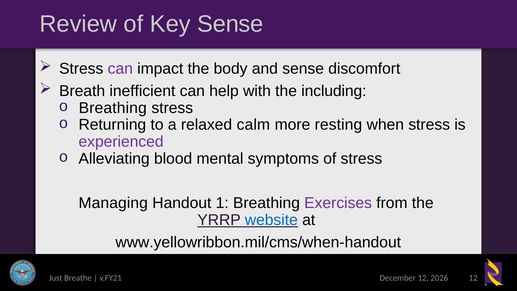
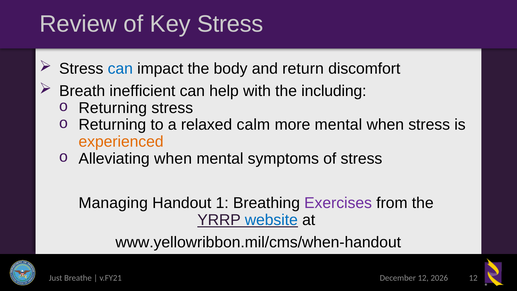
Key Sense: Sense -> Stress (230, 24)
can colour: purple -> blue (120, 69)
and sense: sense -> return (303, 69)
Breathing: Breathing -> Returning (113, 108)
more resting: resting -> mental (338, 125)
experienced colour: purple -> orange (121, 142)
Alleviating blood: blood -> when (173, 158)
